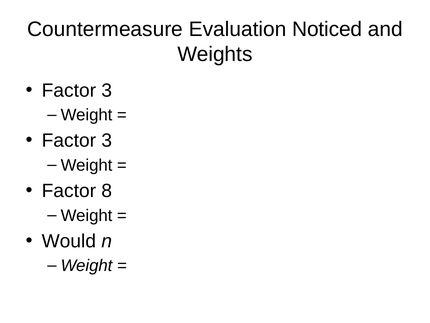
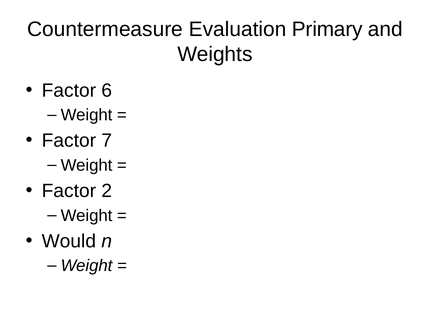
Noticed: Noticed -> Primary (327, 29)
3: 3 -> 6 (107, 90)
3: 3 -> 7 (107, 140)
8: 8 -> 2 (107, 191)
